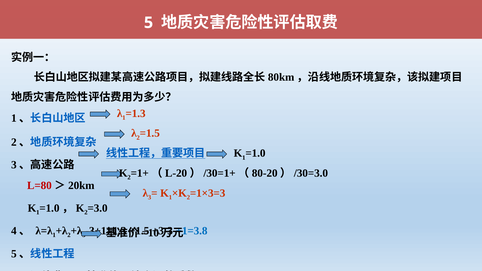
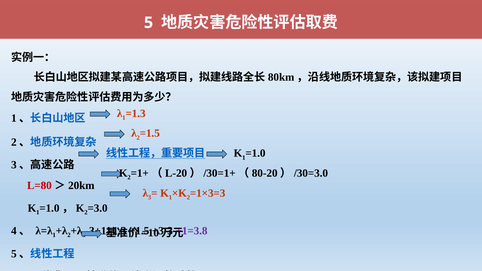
+1=3.8 colour: blue -> purple (192, 231)
